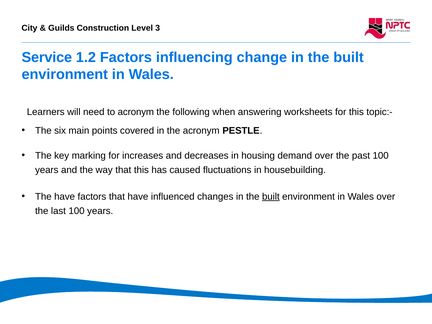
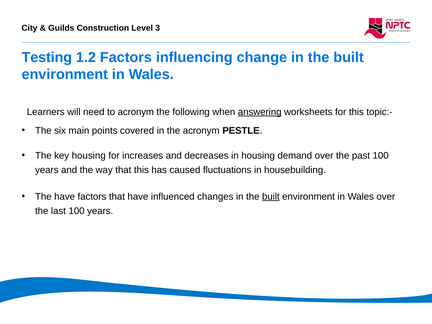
Service: Service -> Testing (47, 57)
answering underline: none -> present (260, 112)
key marking: marking -> housing (89, 156)
